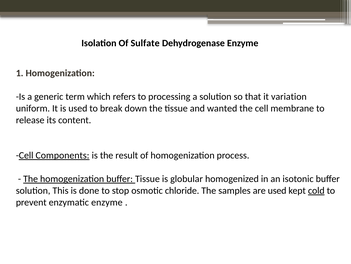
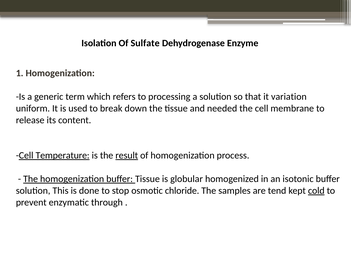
wanted: wanted -> needed (222, 108)
Components: Components -> Temperature (63, 155)
result underline: none -> present (127, 155)
are used: used -> tend (277, 190)
enzymatic enzyme: enzyme -> through (107, 202)
